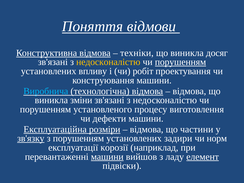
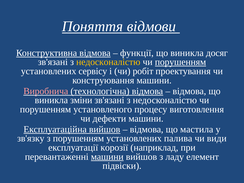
техніки: техніки -> функції (137, 53)
впливу: впливу -> сервісу (93, 71)
Виробнича colour: light blue -> pink (46, 91)
Експлуатаційна розміри: розміри -> вийшов (105, 129)
частини: частини -> мастила (197, 129)
зв'язку underline: present -> none (31, 138)
задири: задири -> палива (178, 138)
норм: норм -> види (217, 138)
елемент underline: present -> none (203, 157)
